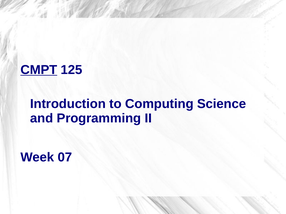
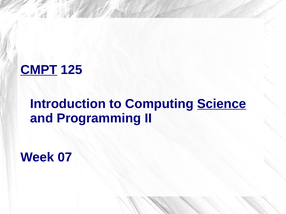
Science underline: none -> present (222, 104)
